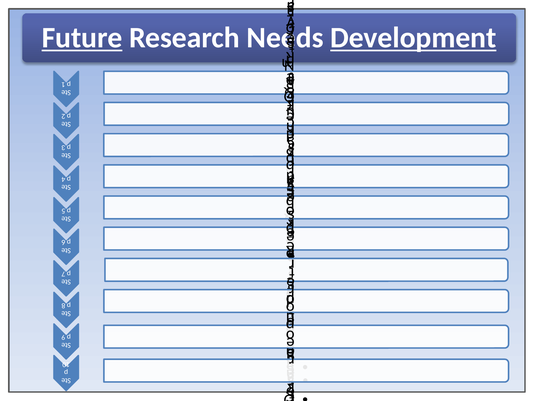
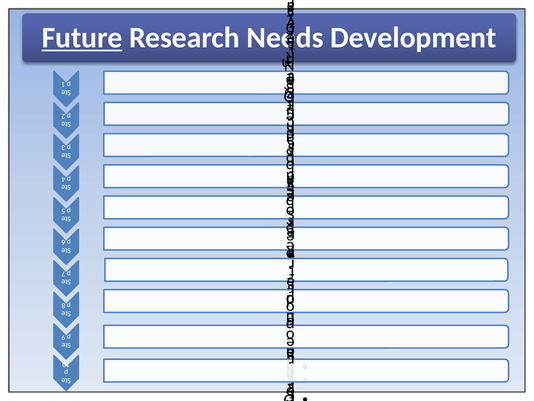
Development underline: present -> none (413, 38)
